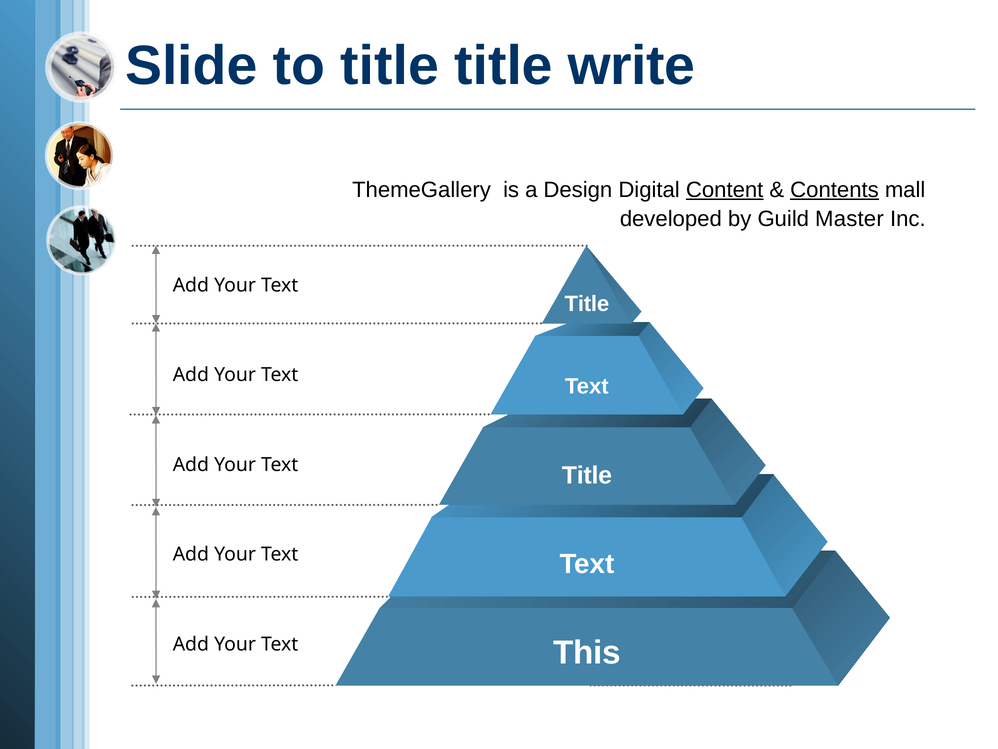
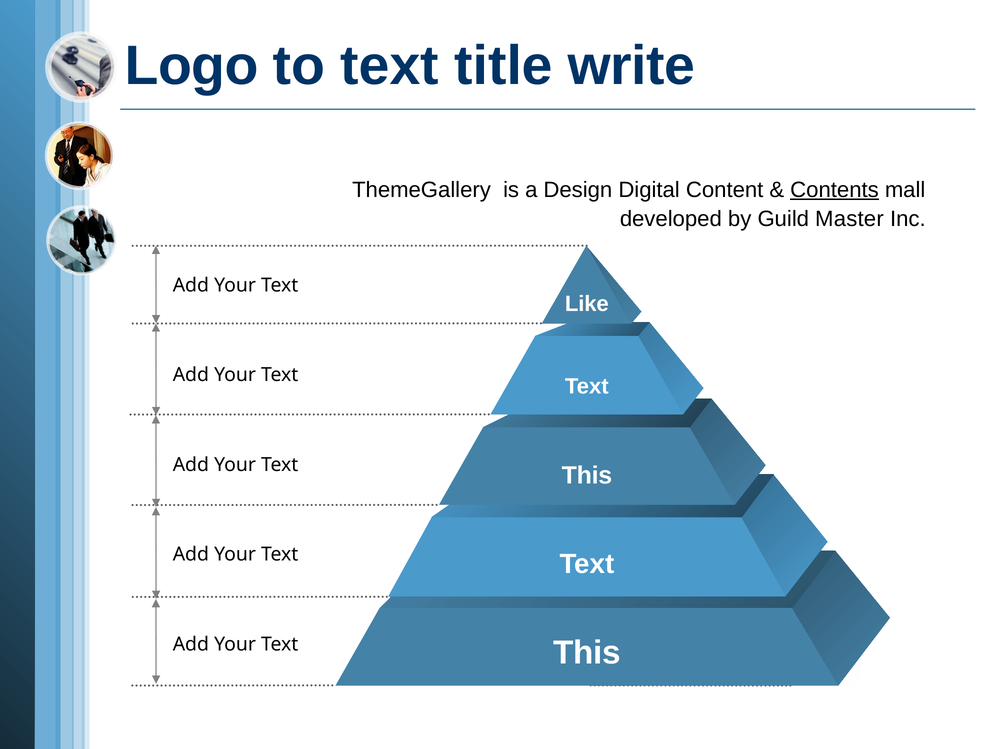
Slide: Slide -> Logo (192, 66)
to title: title -> text (390, 66)
Content underline: present -> none (725, 190)
Title: Title -> Like (587, 304)
Title: Title -> This (587, 475)
